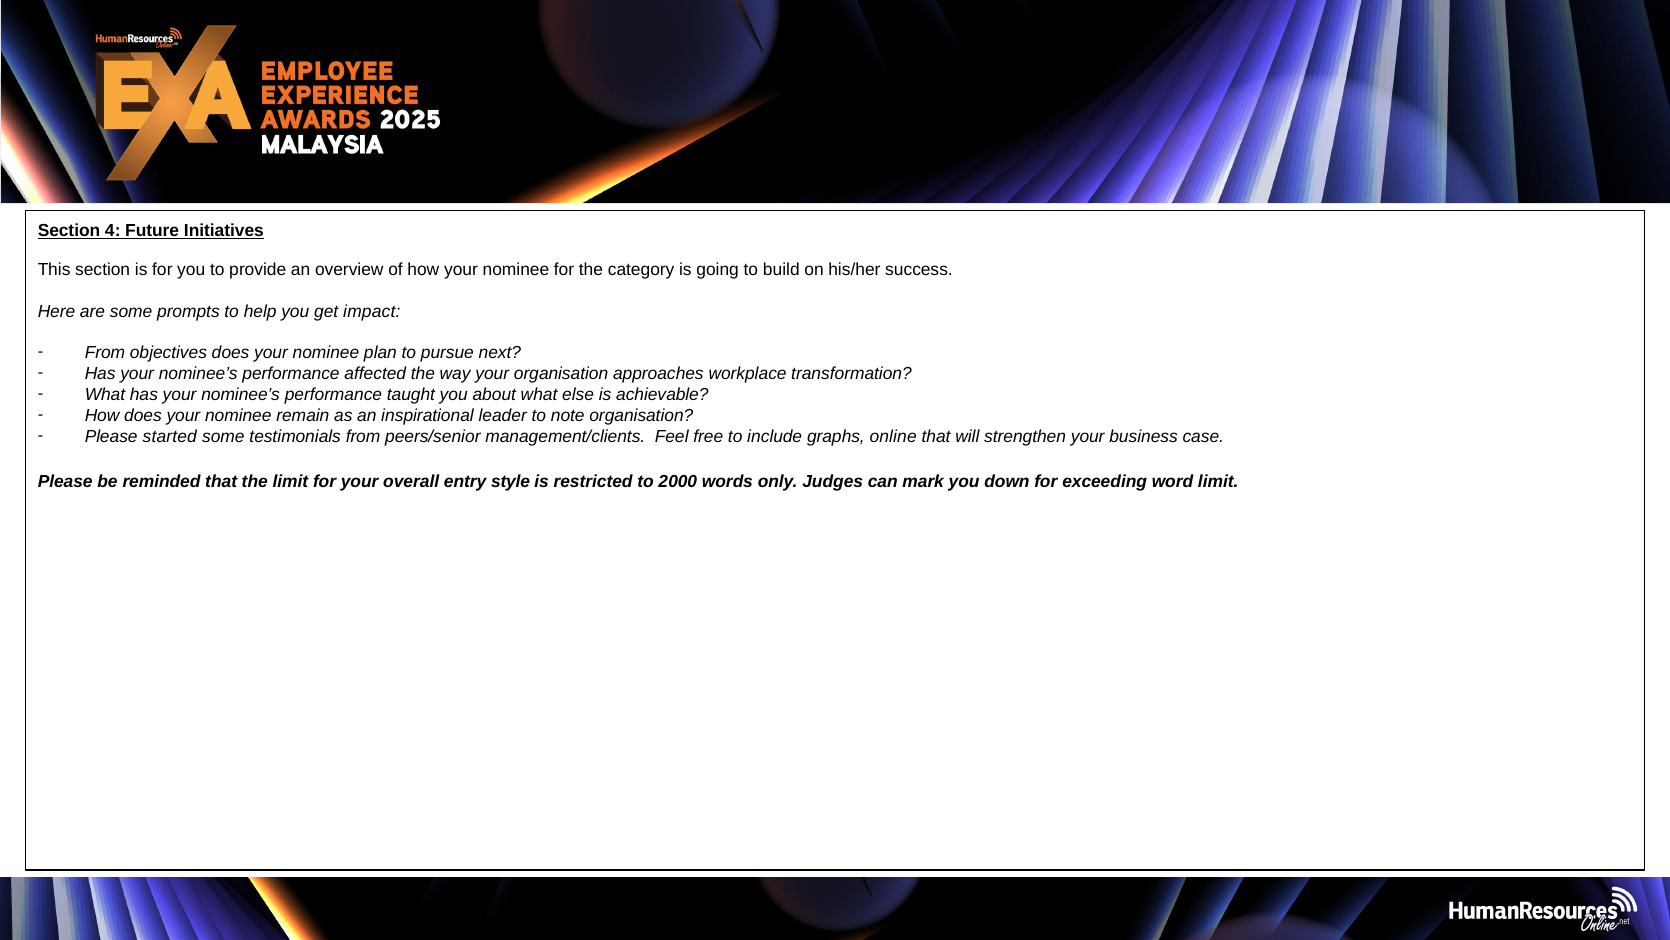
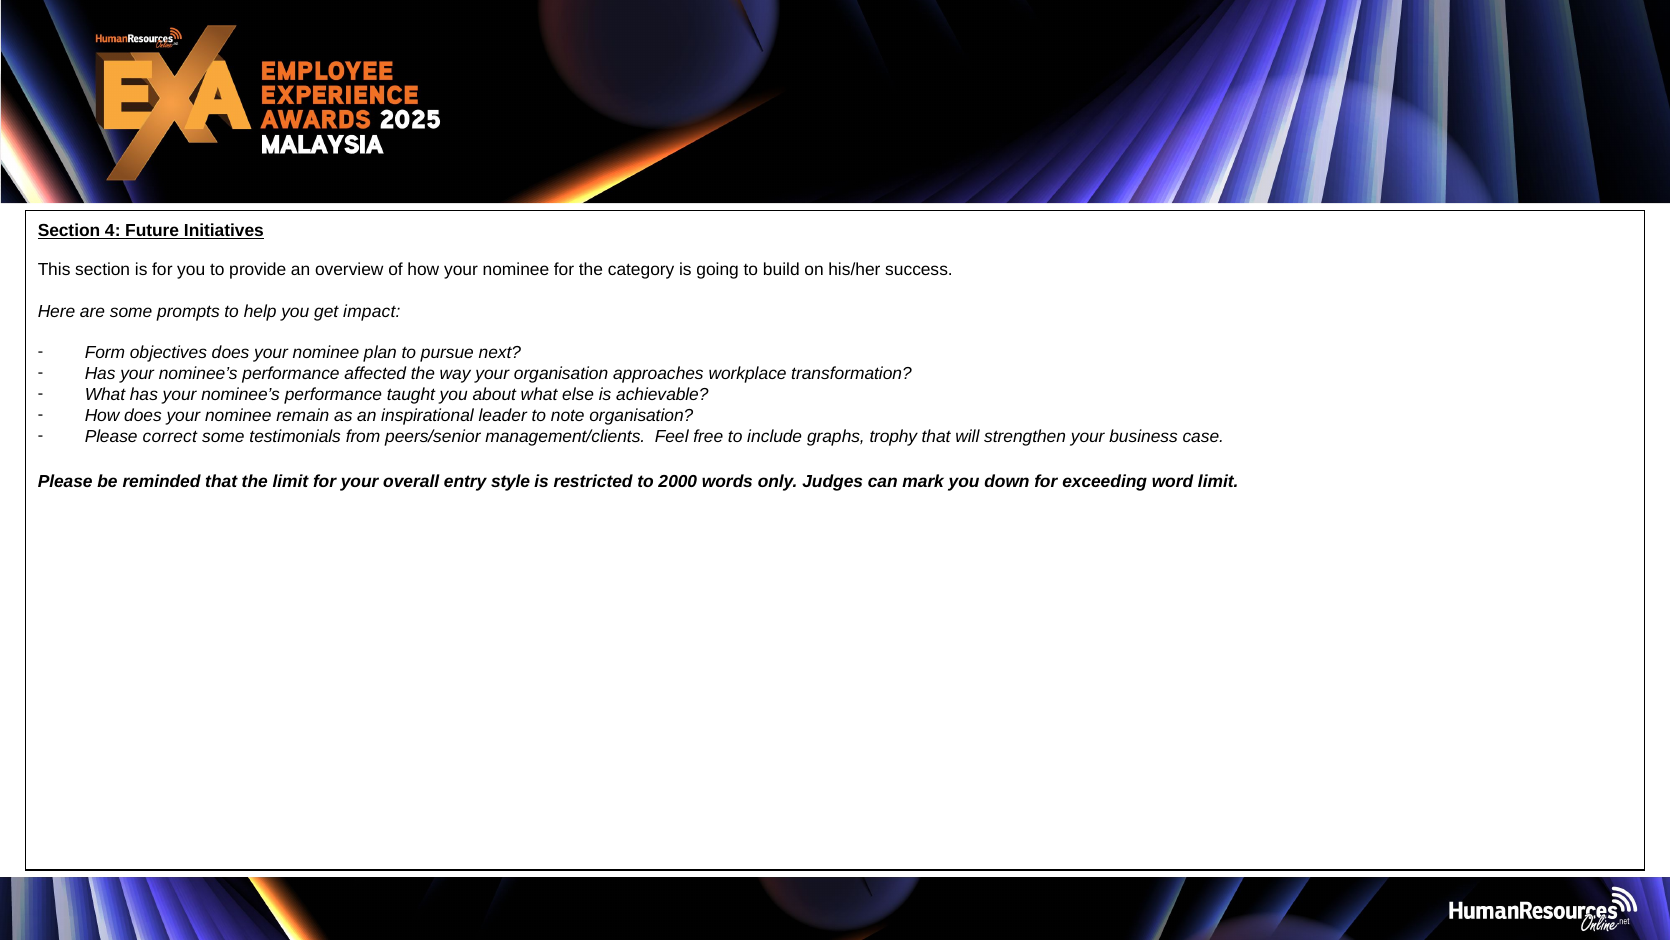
From: From -> Form (105, 353)
started: started -> correct (170, 437)
online: online -> trophy (893, 437)
